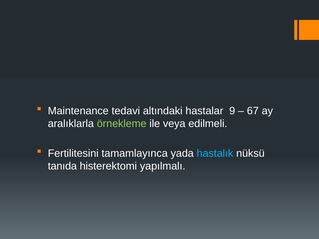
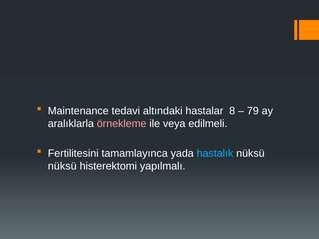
9: 9 -> 8 (232, 111)
67: 67 -> 79 (253, 111)
örnekleme colour: light green -> pink (122, 124)
tanıda: tanıda -> nüksü (62, 166)
